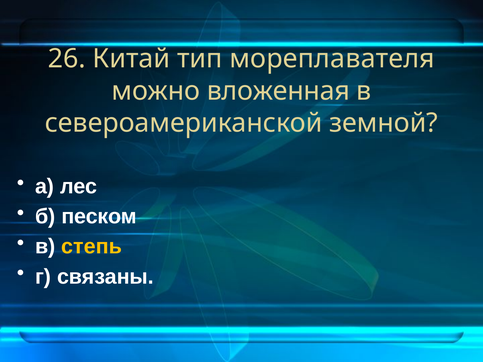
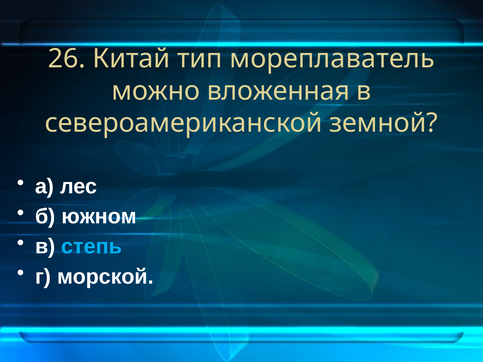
мореплавателя: мореплавателя -> мореплаватель (332, 59)
песком: песком -> южном (99, 217)
степь colour: yellow -> light blue (92, 247)
связаны: связаны -> морской (105, 277)
